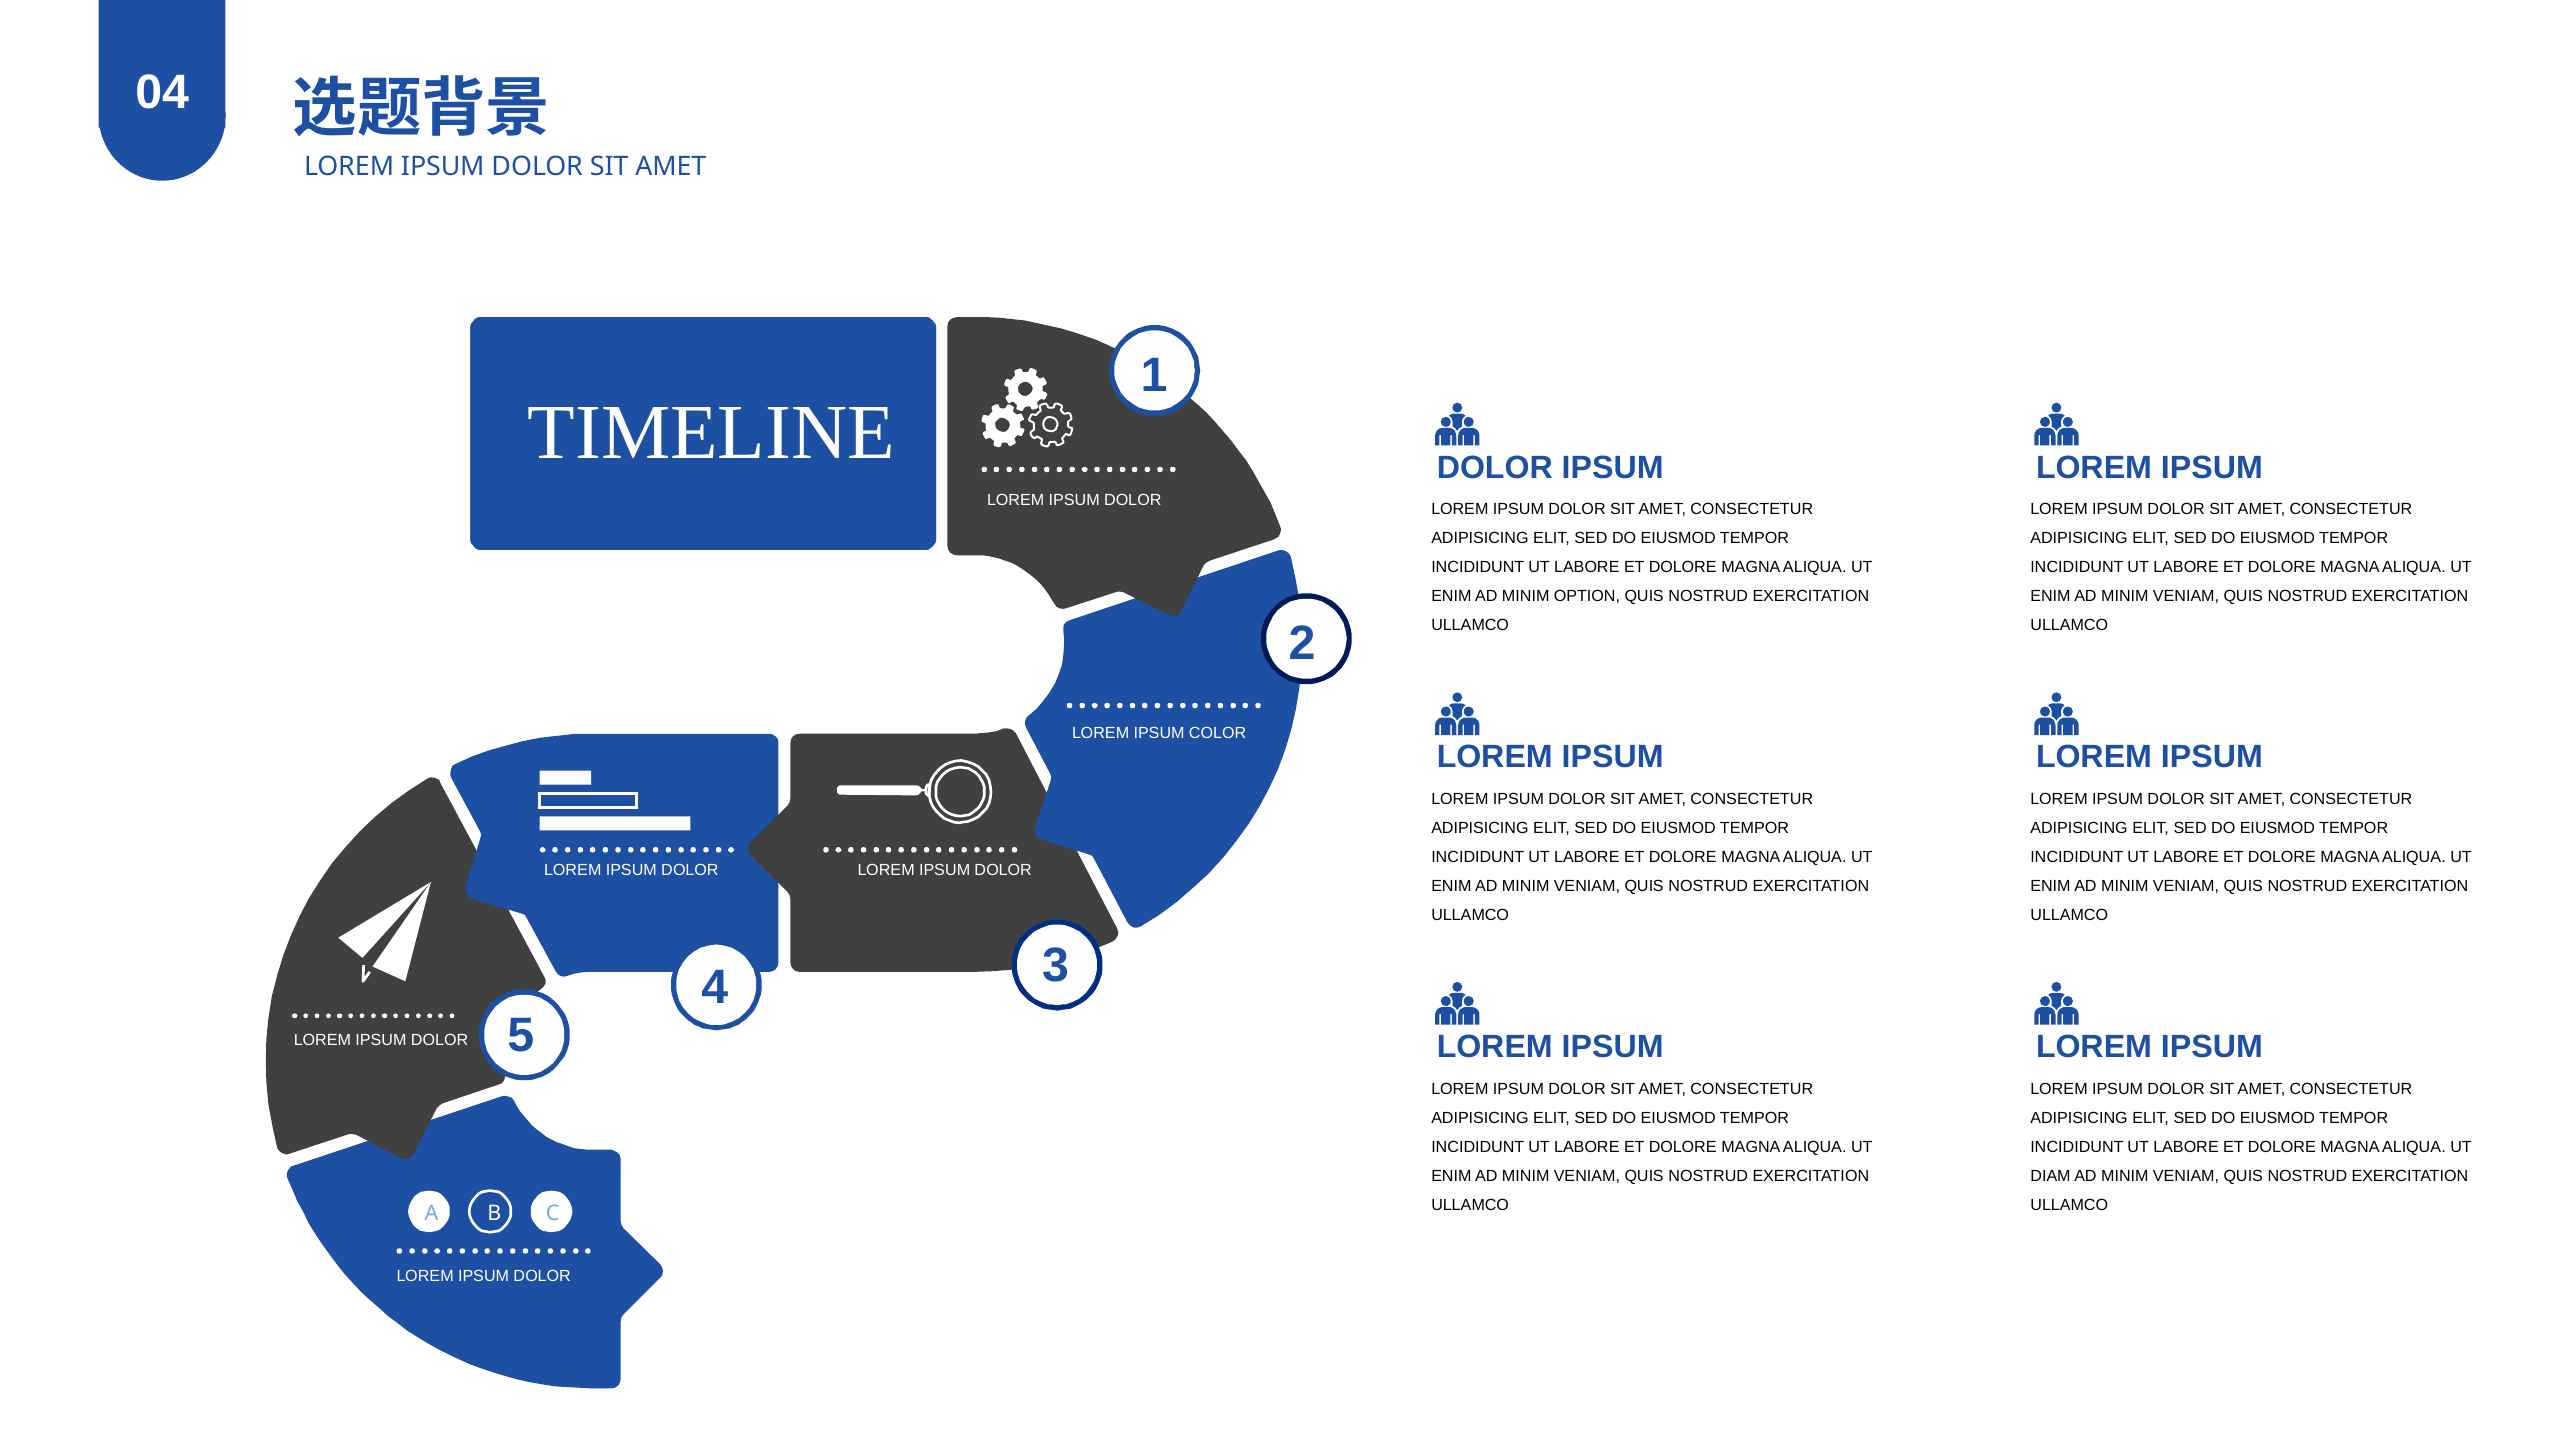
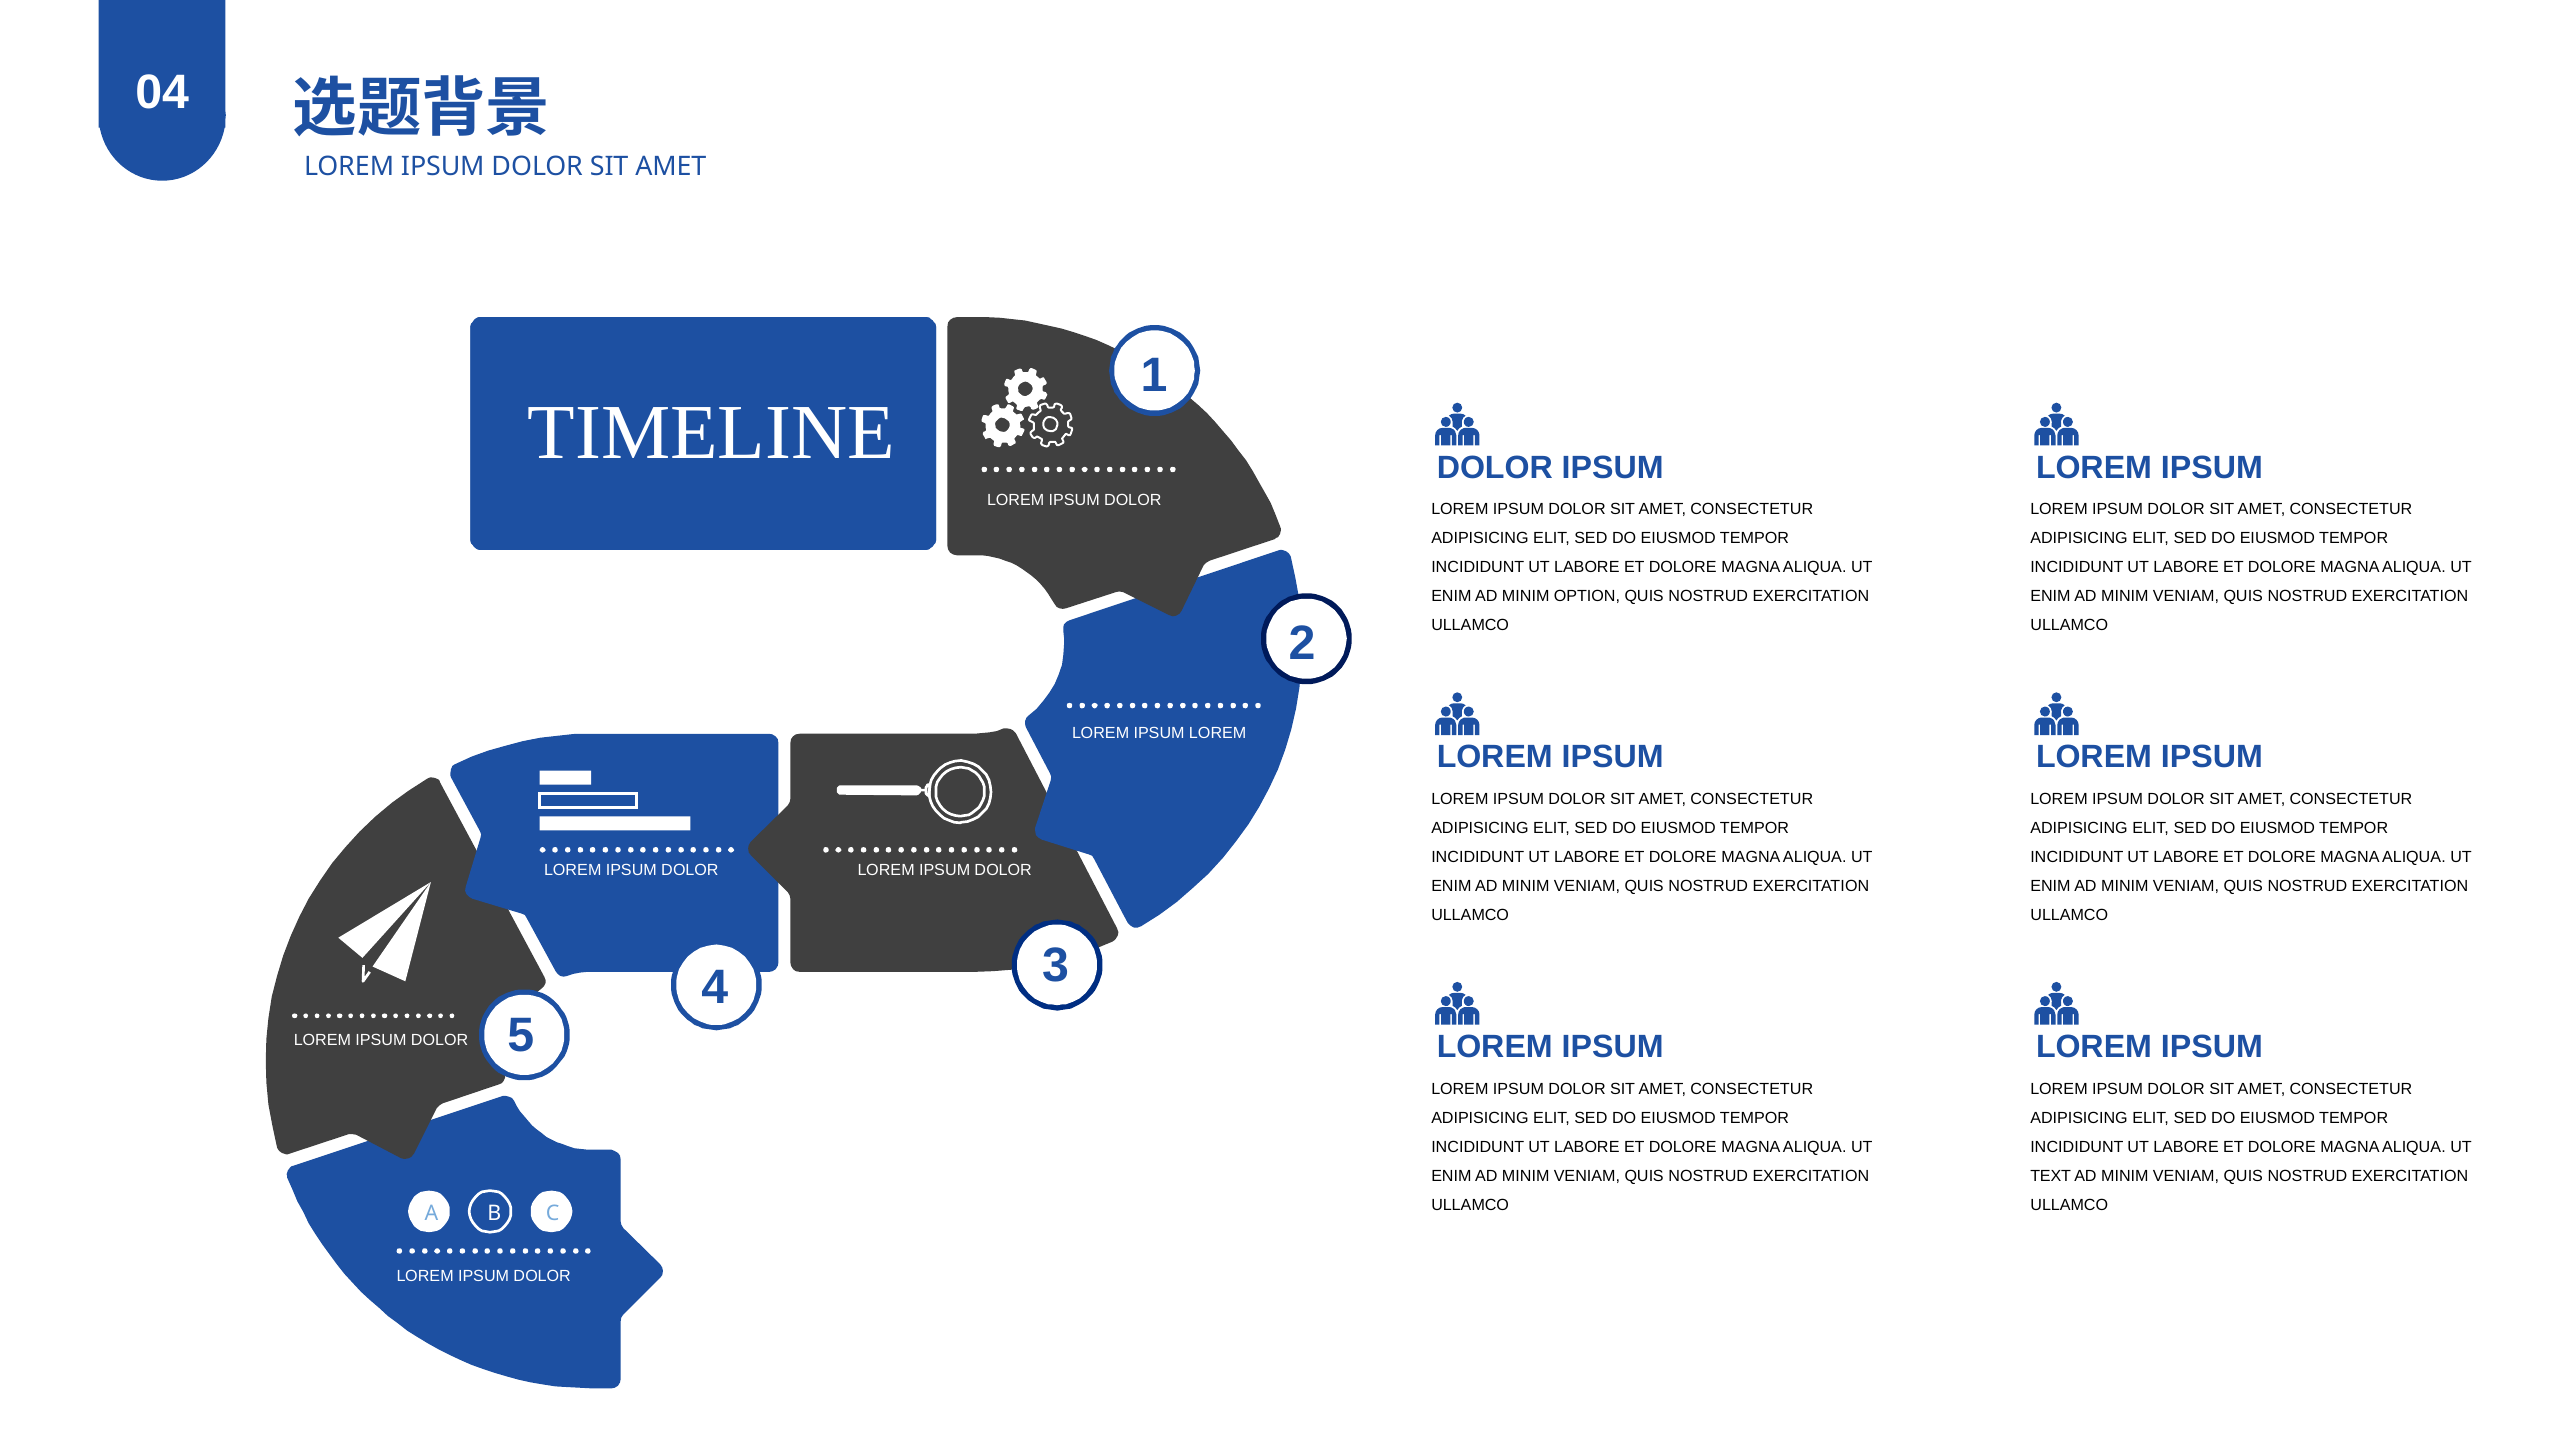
COLOR: COLOR -> LOREM (1218, 733)
DIAM: DIAM -> TEXT (2051, 1176)
